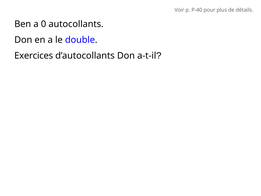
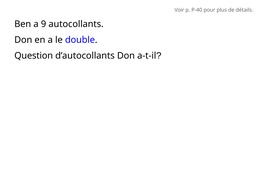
0: 0 -> 9 (44, 24)
Exercices: Exercices -> Question (34, 56)
